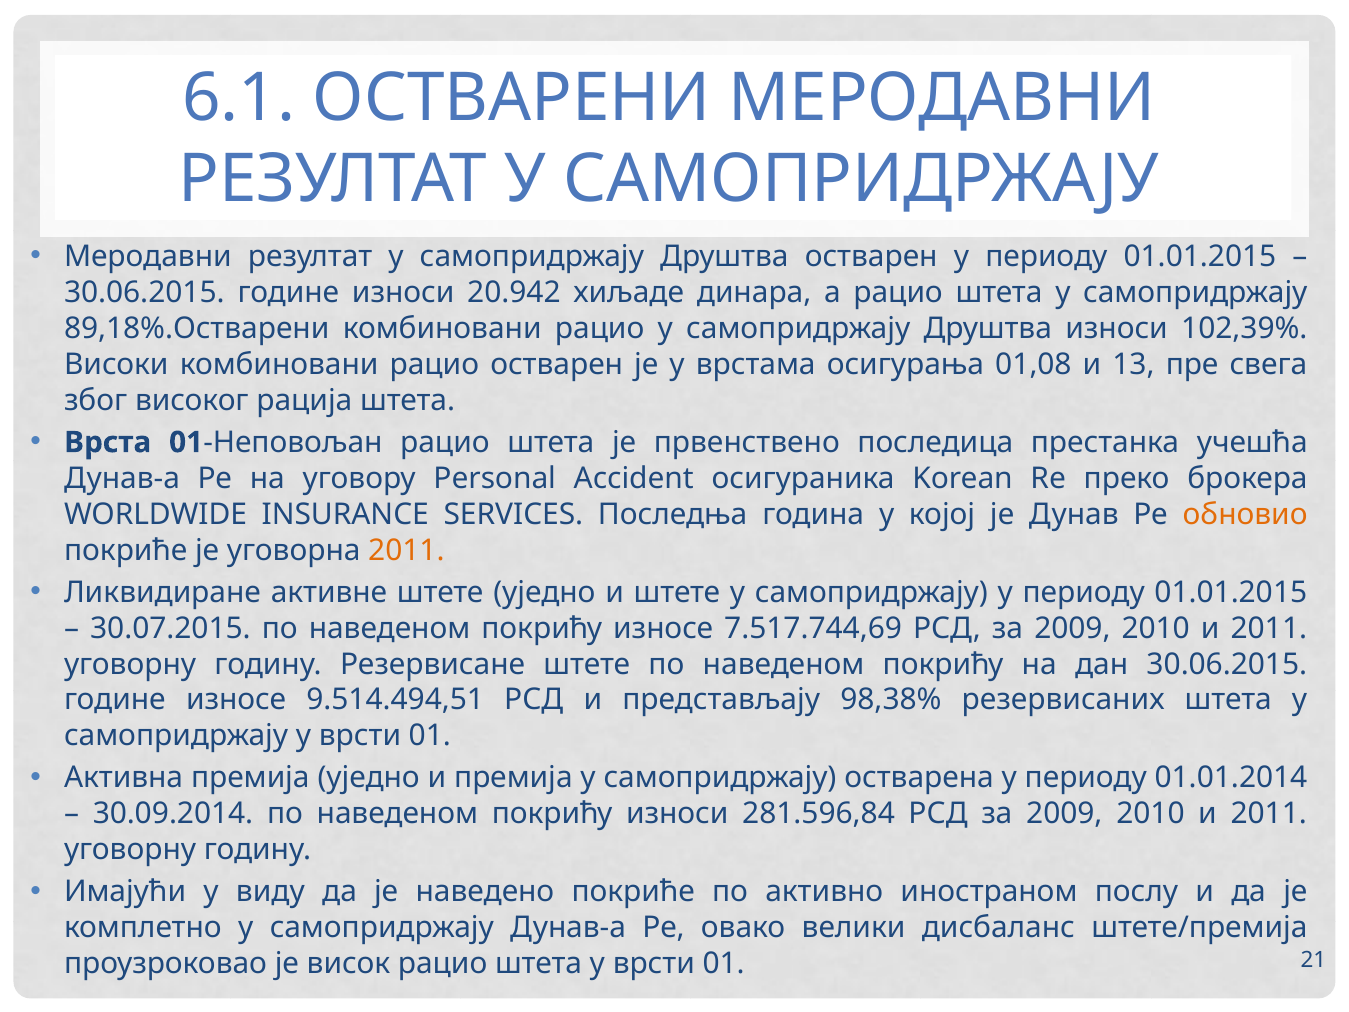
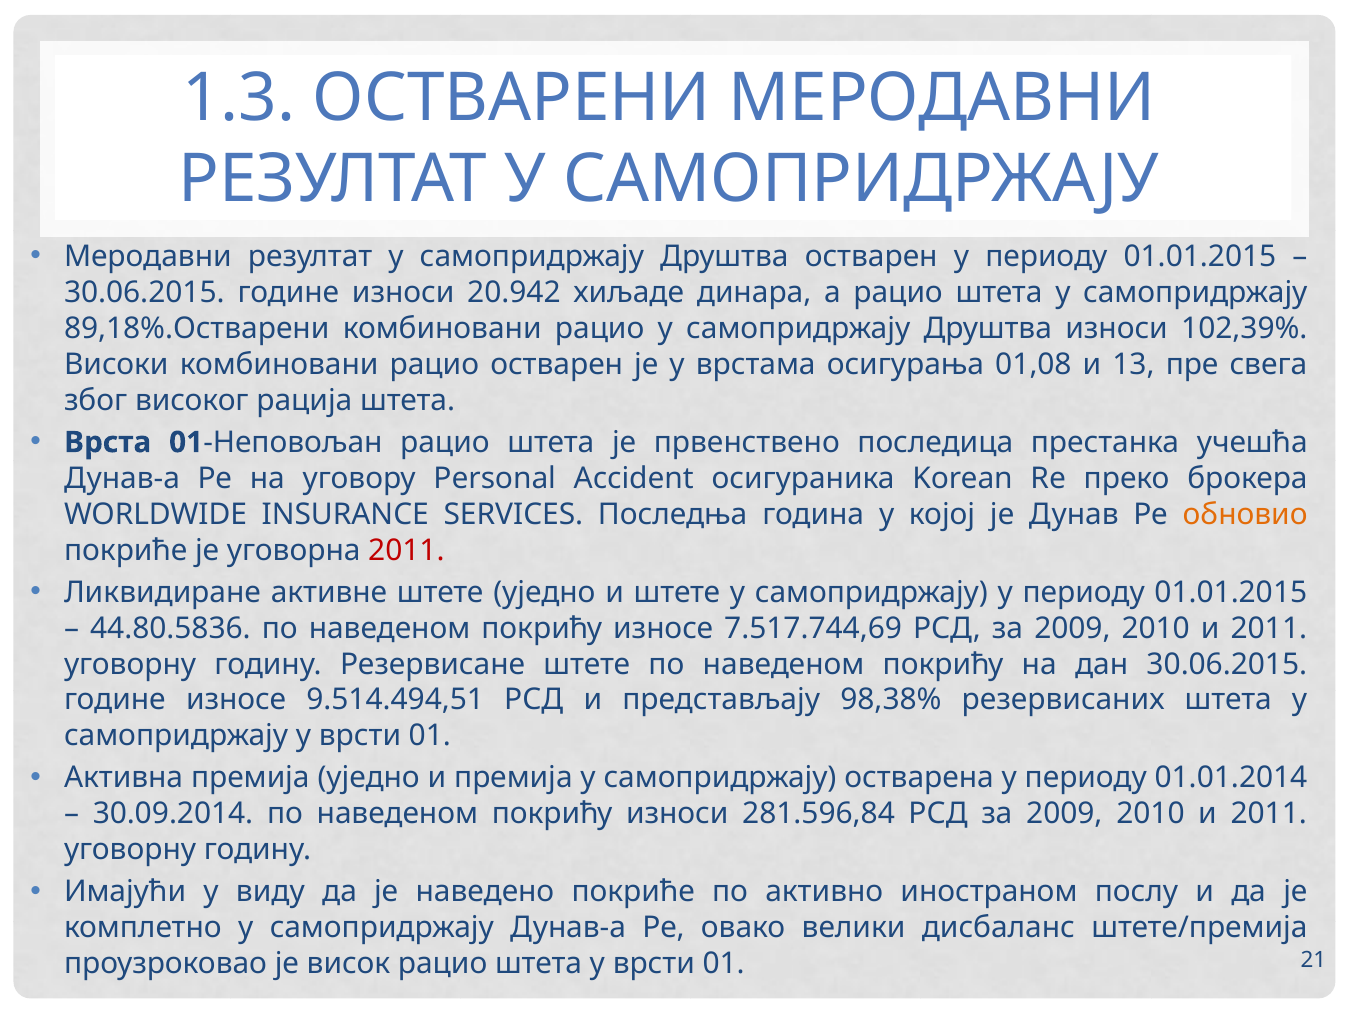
6.1: 6.1 -> 1.3 (239, 98)
2011 colour: orange -> red (406, 550)
30.07.2015: 30.07.2015 -> 44.80.5836 (170, 628)
